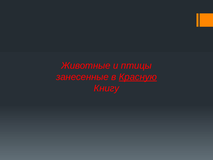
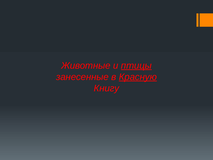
птицы underline: none -> present (136, 65)
